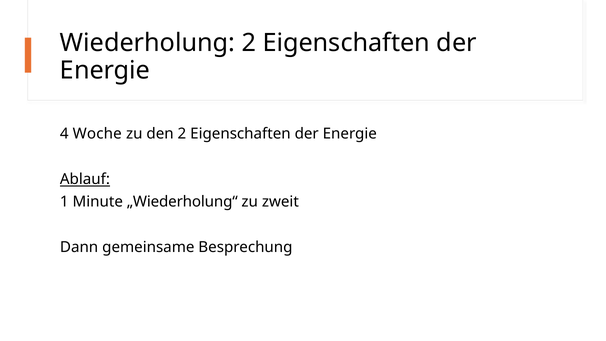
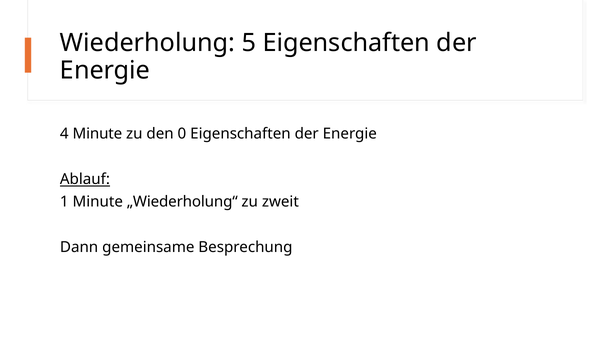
Wiederholung 2: 2 -> 5 (249, 43)
4 Woche: Woche -> Minute (97, 134)
den 2: 2 -> 0 (182, 134)
